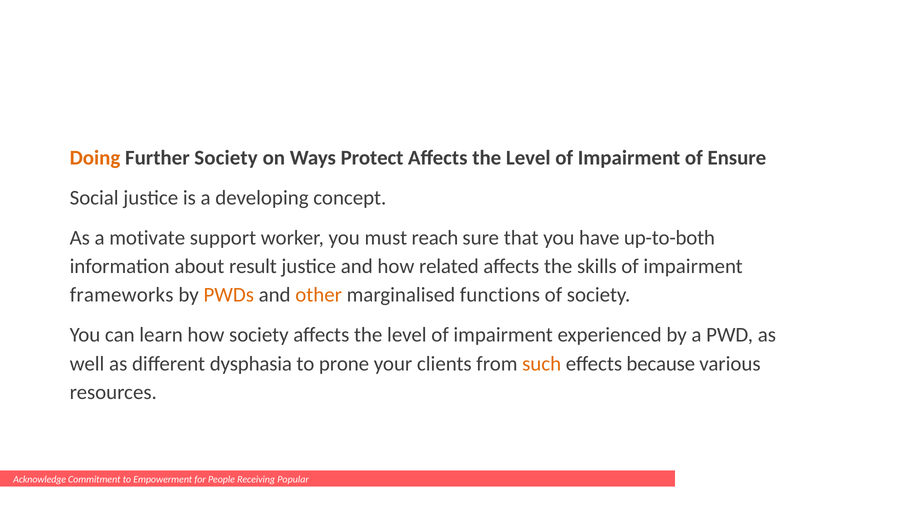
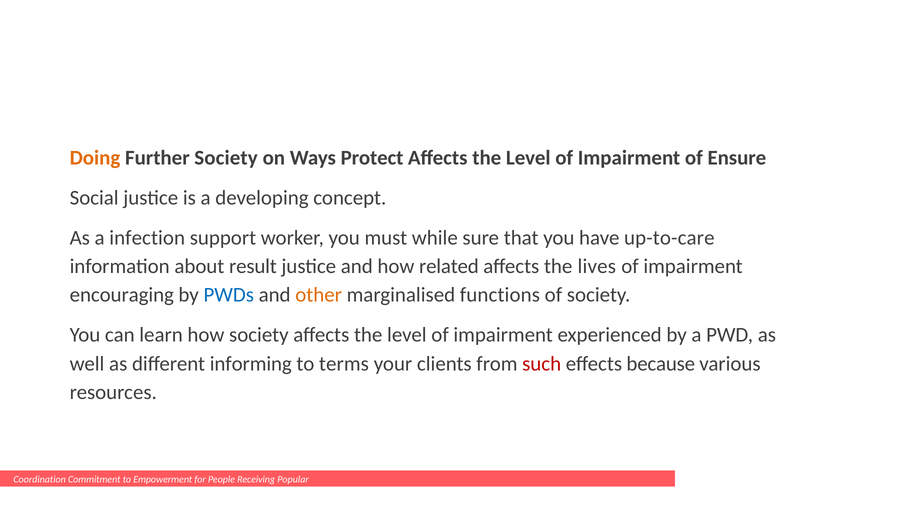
motivate: motivate -> infection (147, 238)
reach: reach -> while (435, 238)
up-to-both: up-to-both -> up-to-care (669, 238)
skills: skills -> lives (597, 267)
frameworks: frameworks -> encouraging (122, 295)
PWDs colour: orange -> blue (229, 295)
dysphasia: dysphasia -> informing (251, 364)
prone: prone -> terms (344, 364)
such colour: orange -> red (542, 364)
Acknowledge: Acknowledge -> Coordination (40, 479)
